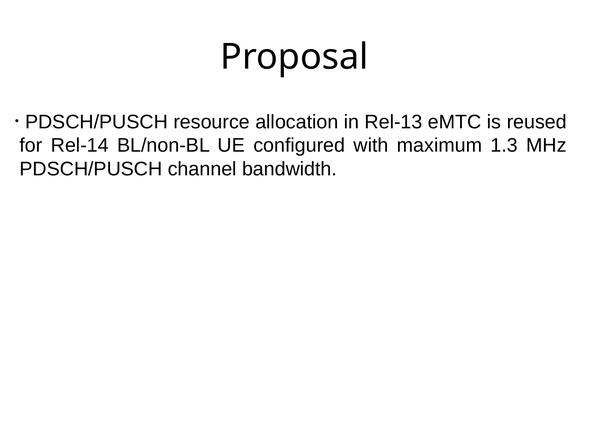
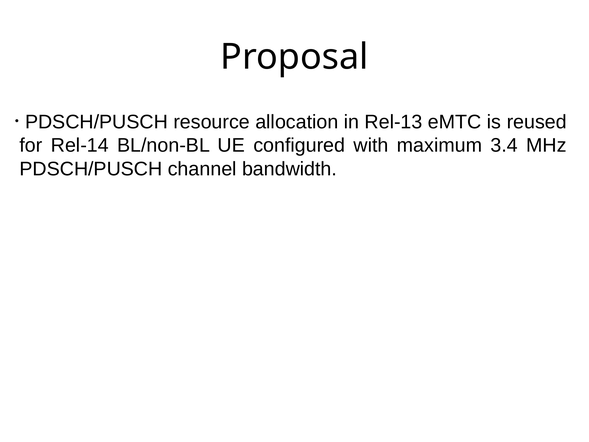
1.3: 1.3 -> 3.4 (504, 145)
